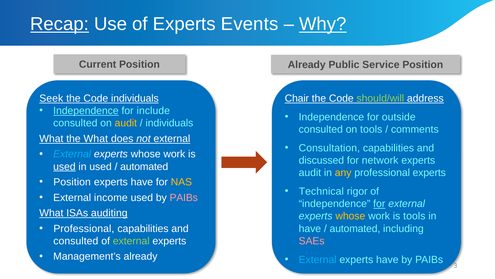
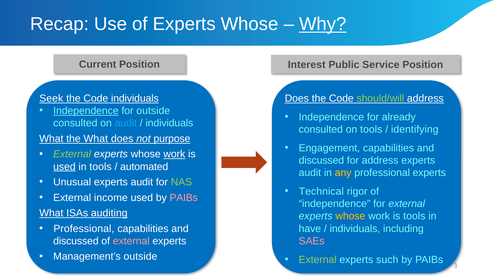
Recap underline: present -> none (60, 24)
of Experts Events: Events -> Whose (250, 24)
Already: Already -> Interest (307, 65)
Chair: Chair -> Does (297, 98)
for include: include -> outside (153, 111)
outside: outside -> already (399, 117)
audit colour: yellow -> light blue (126, 123)
comments: comments -> identifying (415, 129)
not external: external -> purpose (172, 138)
Consultation: Consultation -> Engagement (329, 148)
External colour: light blue -> light green (72, 154)
work underline: none -> present (174, 154)
for network: network -> address (380, 160)
in used: used -> tools (100, 166)
Position: Position -> Unusual (72, 182)
have: have -> audit (142, 182)
NAS colour: yellow -> light green (181, 182)
for underline: present -> none (379, 203)
automated: automated -> individuals (355, 228)
consulted: consulted -> discussed (76, 241)
external colour: light green -> pink (131, 241)
Management’s already: already -> outside (140, 256)
External colour: light blue -> light green (318, 259)
have: have -> such (387, 259)
